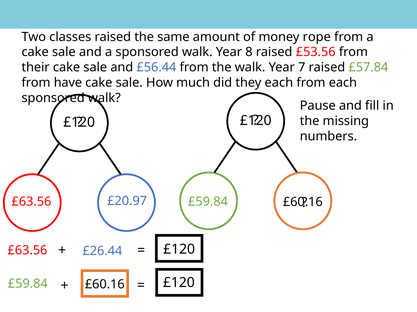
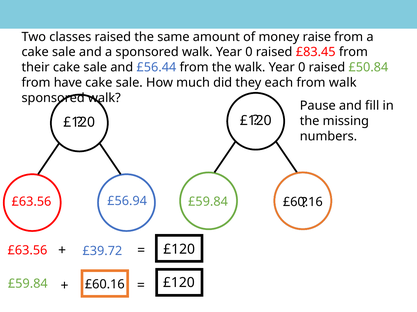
rope: rope -> raise (317, 37)
sponsored walk Year 8: 8 -> 0 (249, 52)
£53.56: £53.56 -> £83.45 (316, 52)
the walk Year 7: 7 -> 0 (302, 67)
£57.84: £57.84 -> £50.84 (368, 67)
from each: each -> walk (343, 83)
£20.97: £20.97 -> £56.94 (127, 201)
£26.44: £26.44 -> £39.72 (102, 252)
